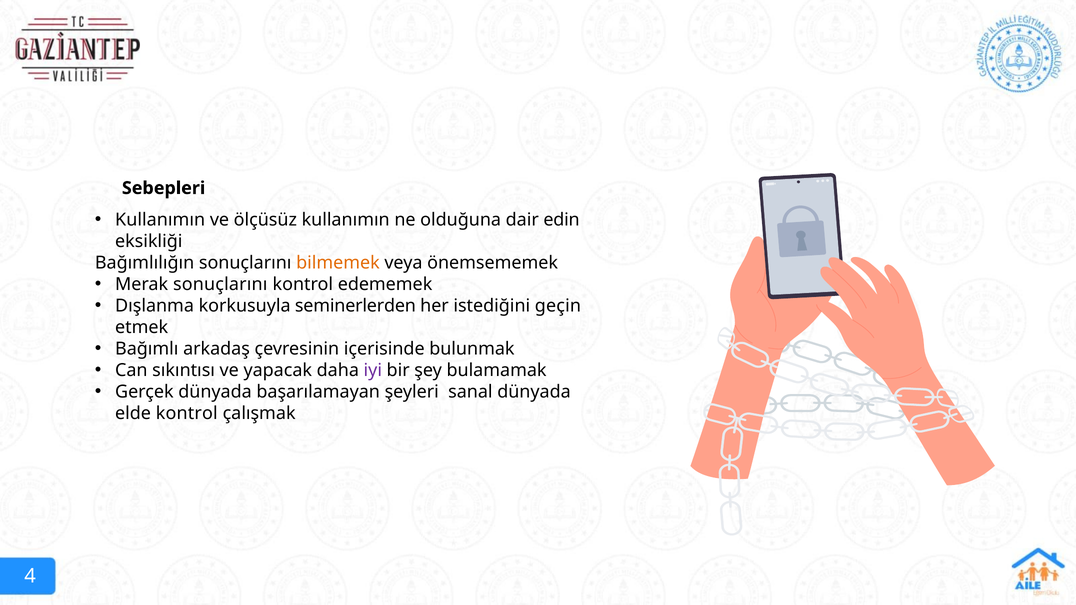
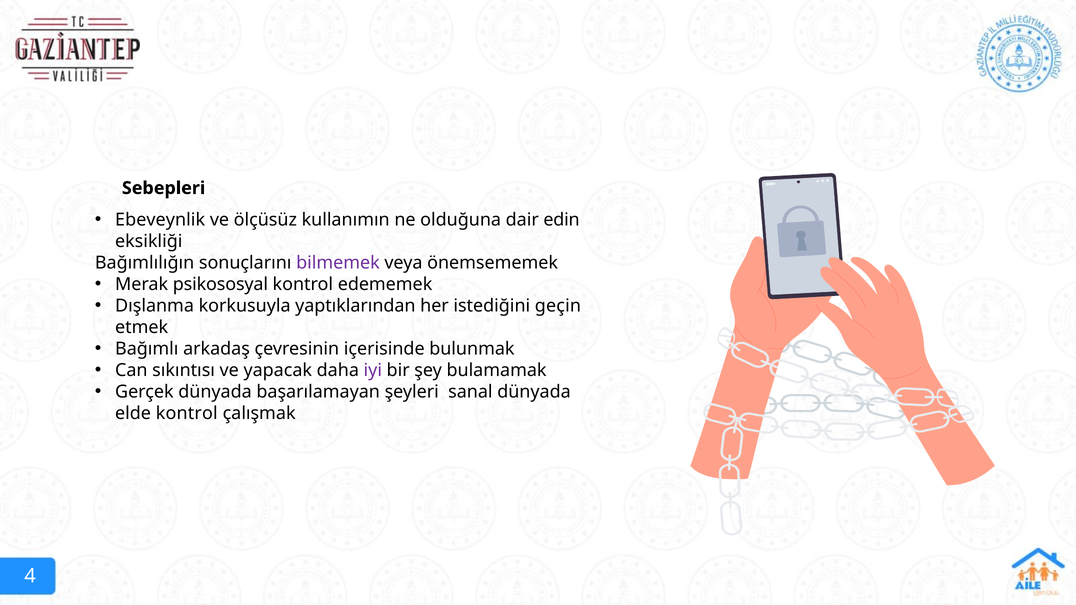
Kullanımın: Kullanımın -> Ebeveynlik (160, 220)
bilmemek colour: orange -> purple (338, 263)
Merak sonuçlarını: sonuçlarını -> psikososyal (220, 285)
seminerlerden: seminerlerden -> yaptıklarından (355, 306)
